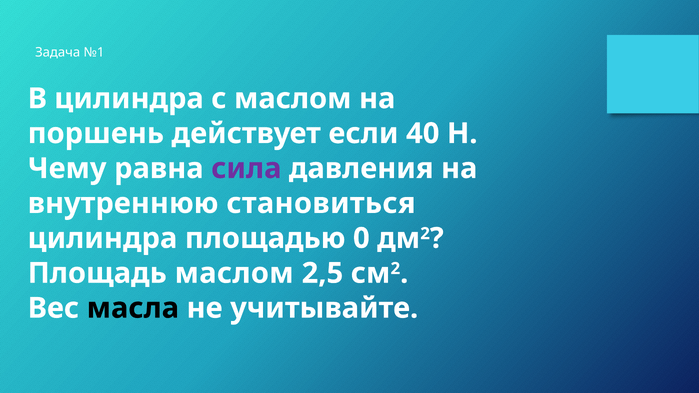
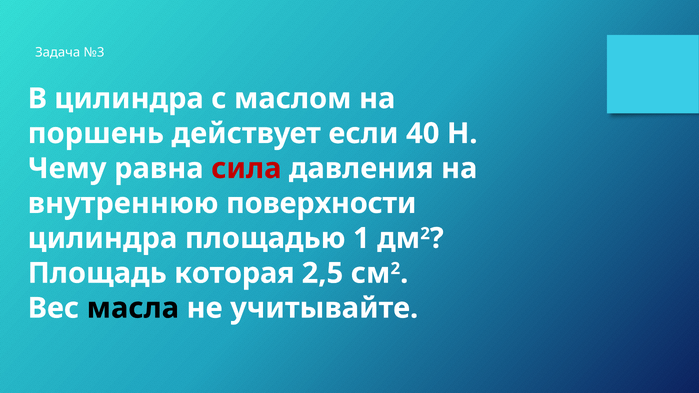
№1: №1 -> №3 (94, 52)
сила colour: purple -> red (246, 169)
становиться: становиться -> поверхности (321, 203)
0: 0 -> 1 (361, 238)
Площадь маслом: маслом -> которая (234, 273)
